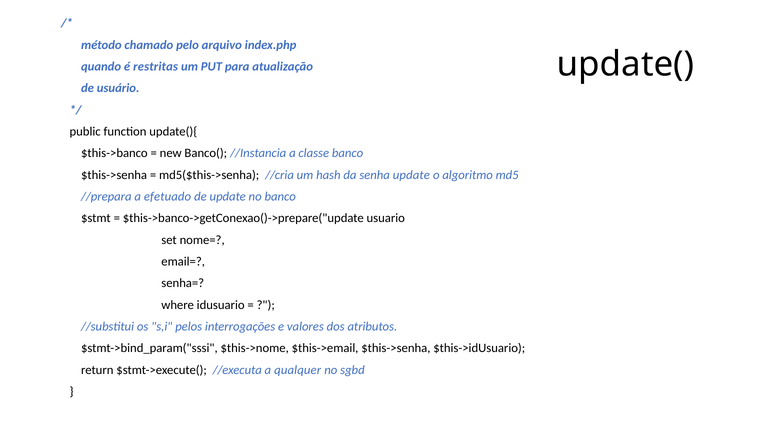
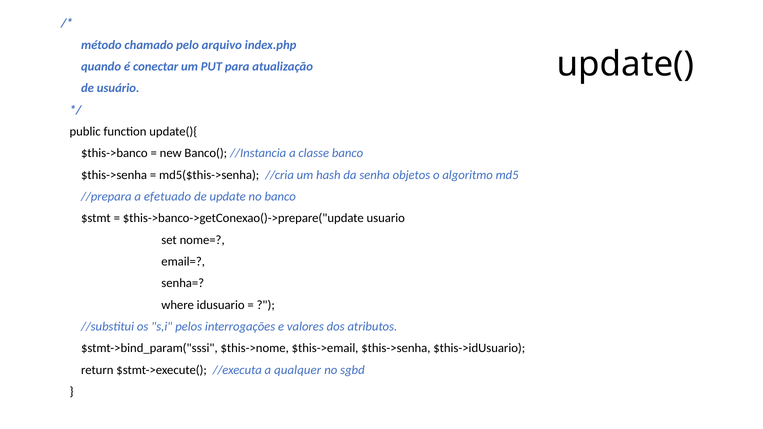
restritas: restritas -> conectar (156, 67)
senha update: update -> objetos (411, 175)
